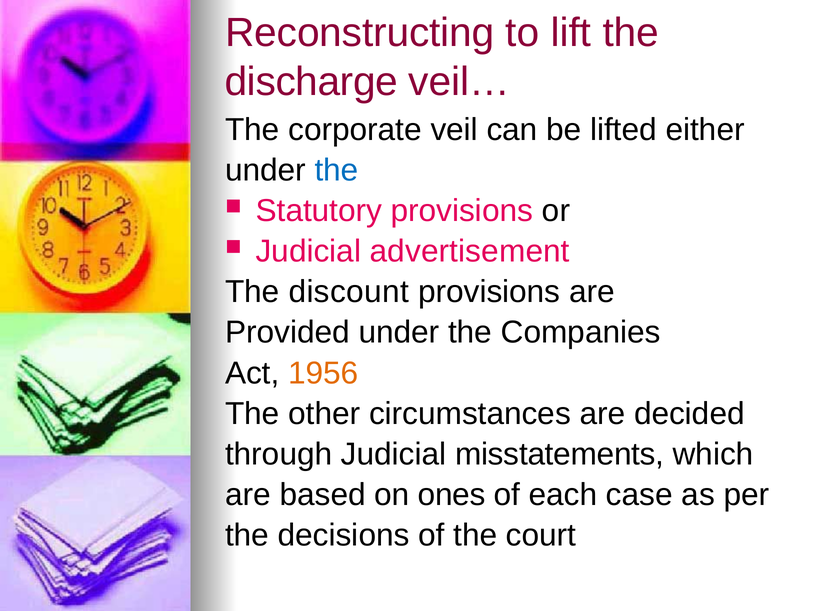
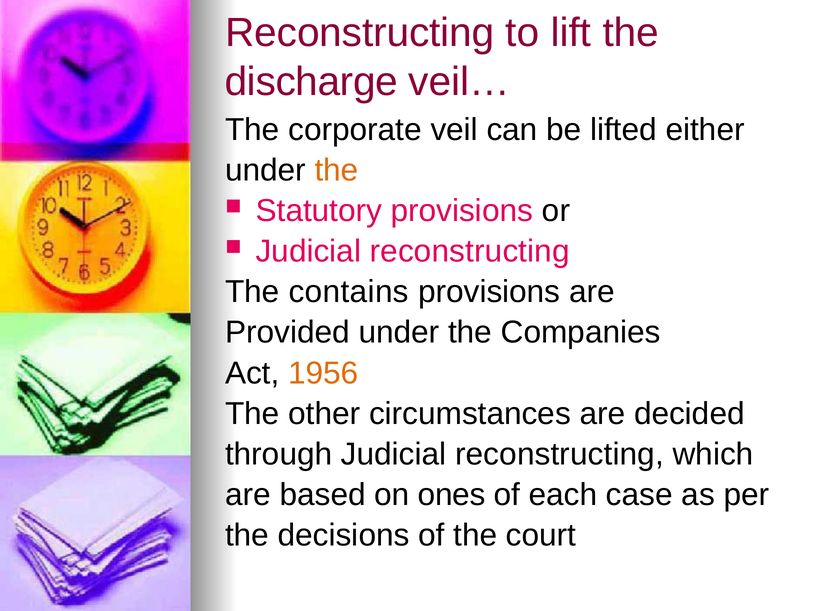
the colour: blue -> orange (337, 170)
advertisement: advertisement -> reconstructing (470, 251)
discount: discount -> contains (349, 292)
through Judicial misstatements: misstatements -> reconstructing (559, 454)
